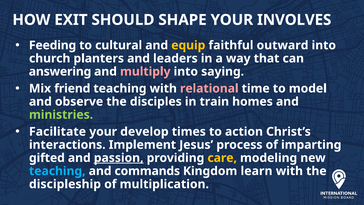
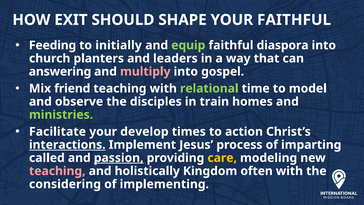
YOUR INVOLVES: INVOLVES -> FAITHFUL (294, 20)
cultural: cultural -> initially (119, 45)
equip colour: yellow -> light green (188, 45)
outward: outward -> diaspora (283, 45)
saying: saying -> gospel (223, 71)
relational colour: pink -> light green (209, 88)
interactions underline: none -> present (67, 145)
gifted: gifted -> called (47, 158)
teaching colour: light blue -> pink (57, 171)
commands: commands -> holistically (147, 171)
learn: learn -> often (257, 171)
discipleship: discipleship -> considering (65, 184)
multiplication: multiplication -> implementing (164, 184)
